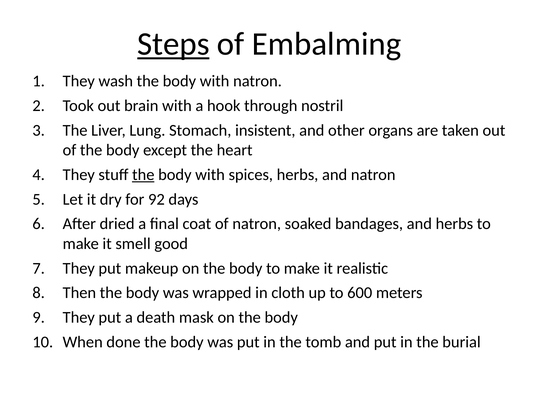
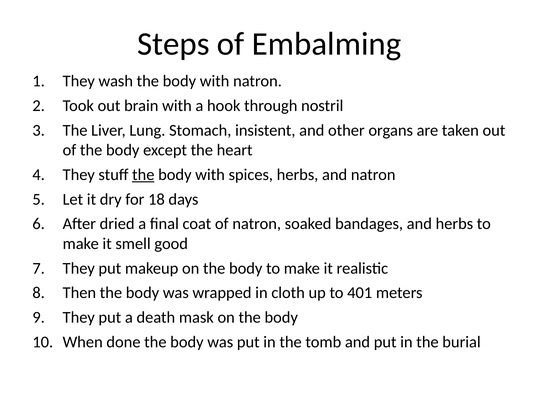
Steps underline: present -> none (173, 44)
92: 92 -> 18 (156, 199)
600: 600 -> 401 (360, 292)
